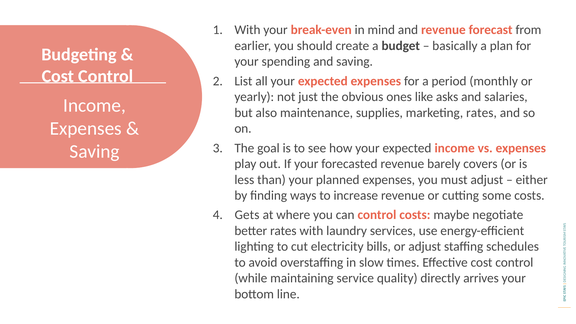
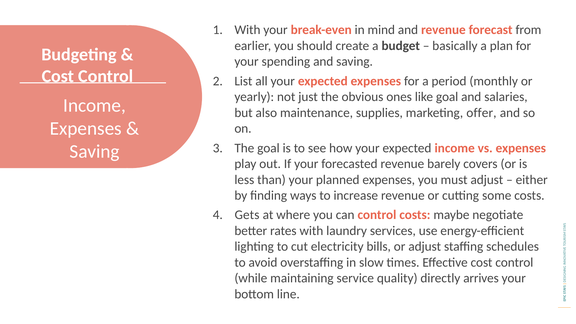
like asks: asks -> goal (447, 97)
marketing rates: rates -> offer (481, 113)
